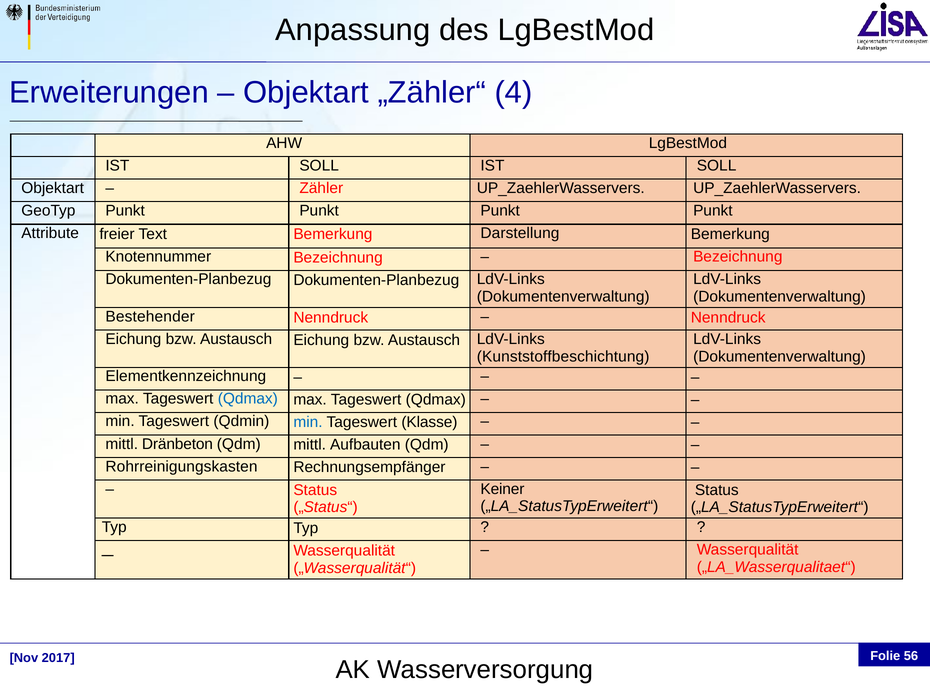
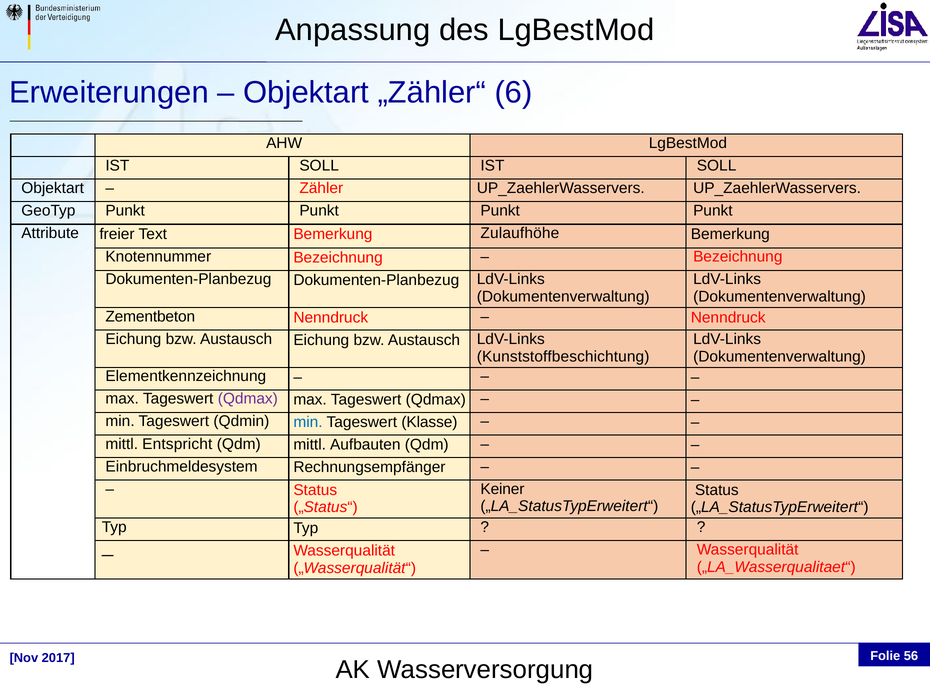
4: 4 -> 6 (514, 93)
Darstellung: Darstellung -> Zulaufhöhe (520, 233)
Bestehender: Bestehender -> Zementbeton (150, 317)
Qdmax colour: blue -> purple (248, 399)
Dränbeton: Dränbeton -> Entspricht (177, 444)
Rohrreinigungskasten: Rohrreinigungskasten -> Einbruchmeldesystem (182, 467)
